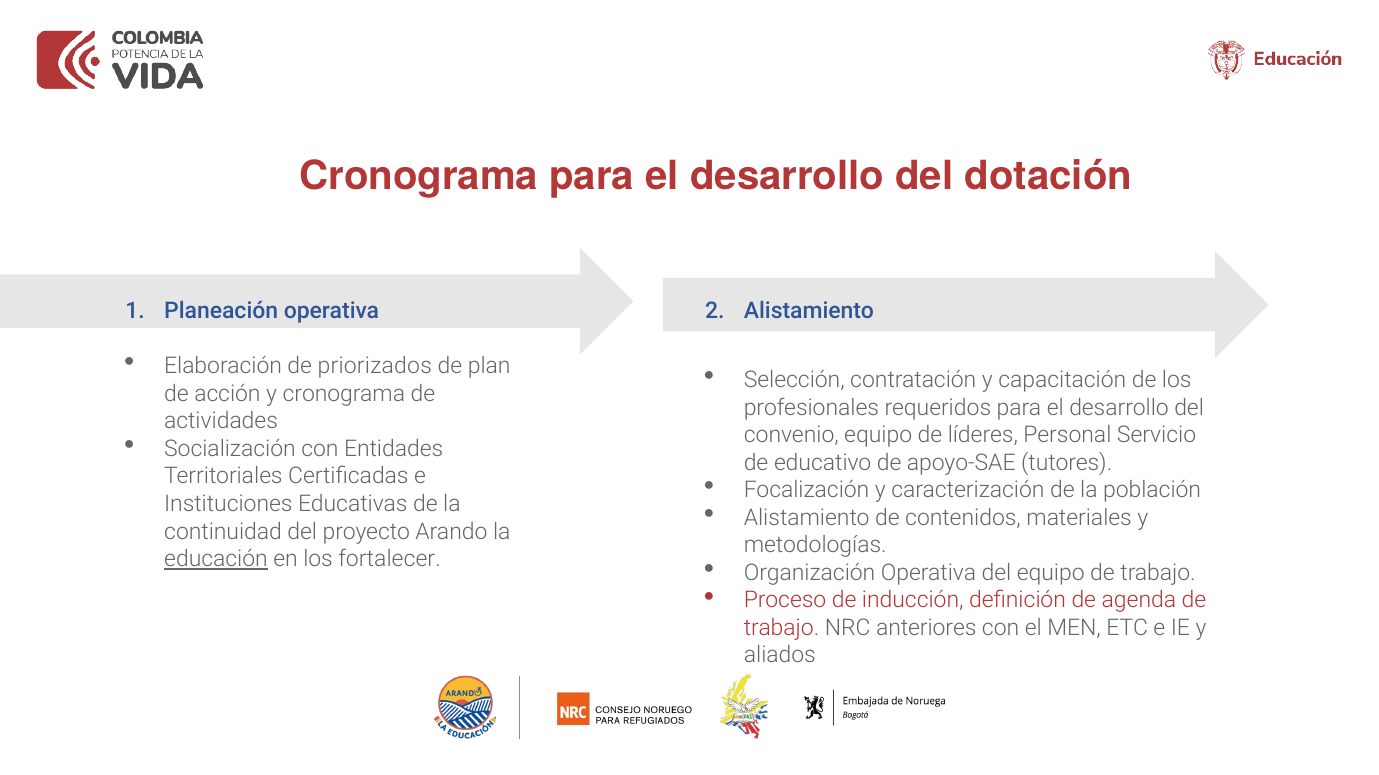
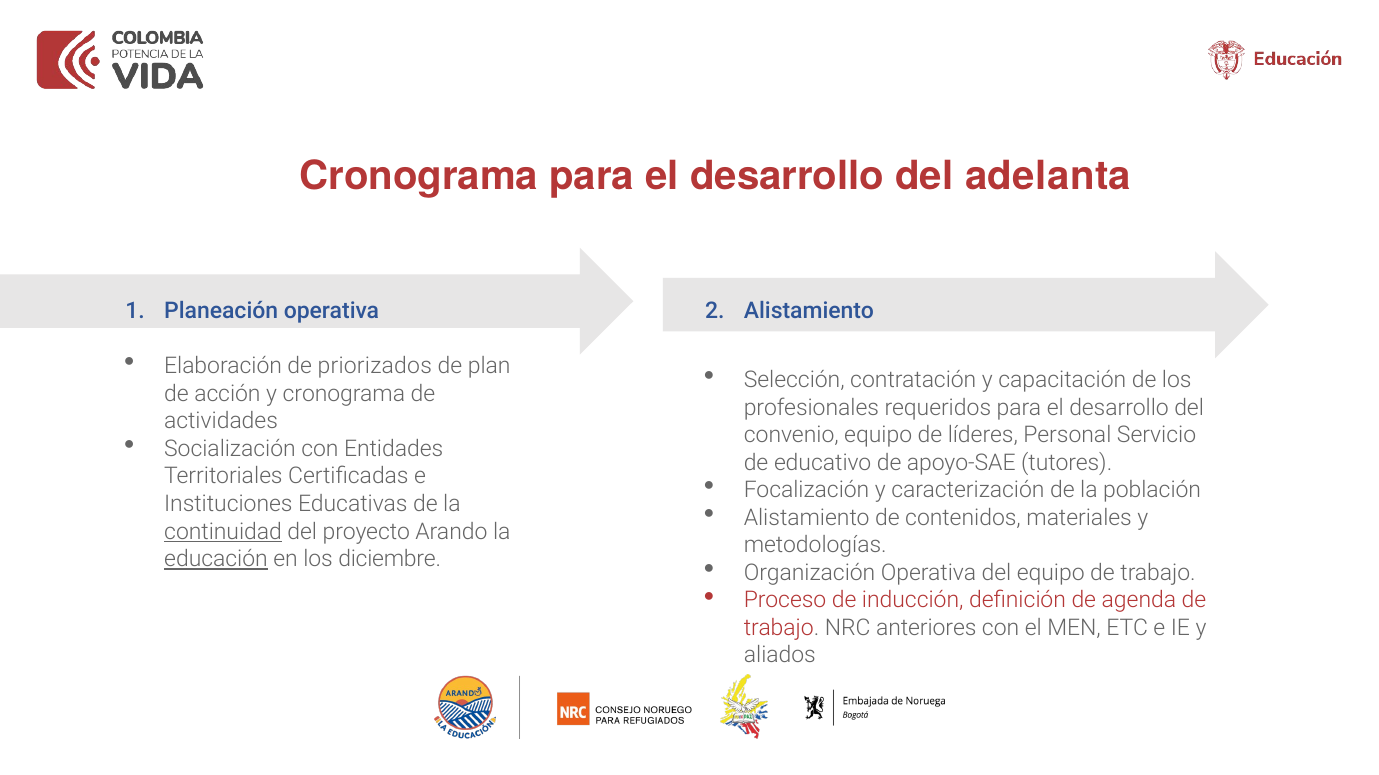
dotación: dotación -> adelanta (1048, 176)
continuidad underline: none -> present (223, 532)
fortalecer: fortalecer -> diciembre (390, 559)
